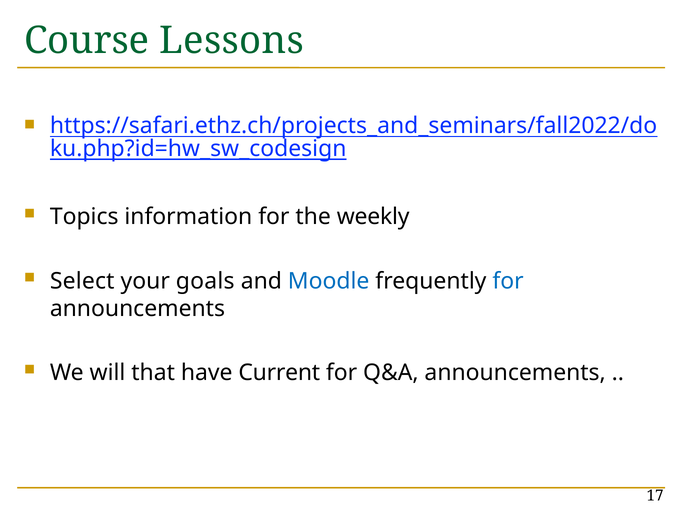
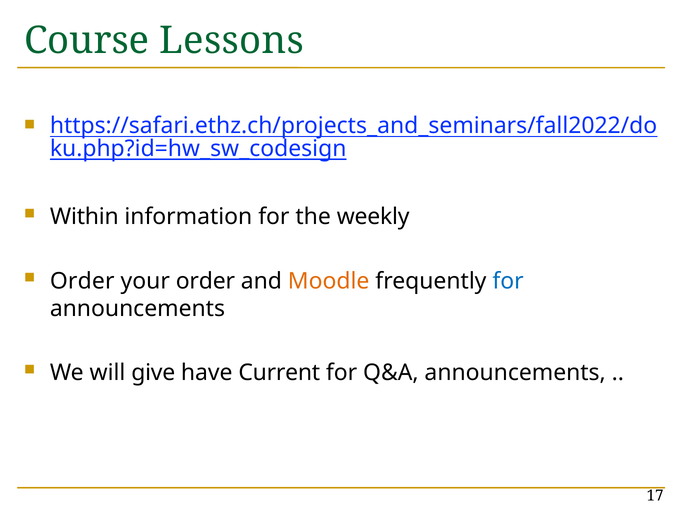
Topics: Topics -> Within (84, 217)
Select: Select -> Order (82, 281)
your goals: goals -> order (205, 281)
Moodle colour: blue -> orange (329, 281)
that: that -> give (153, 373)
